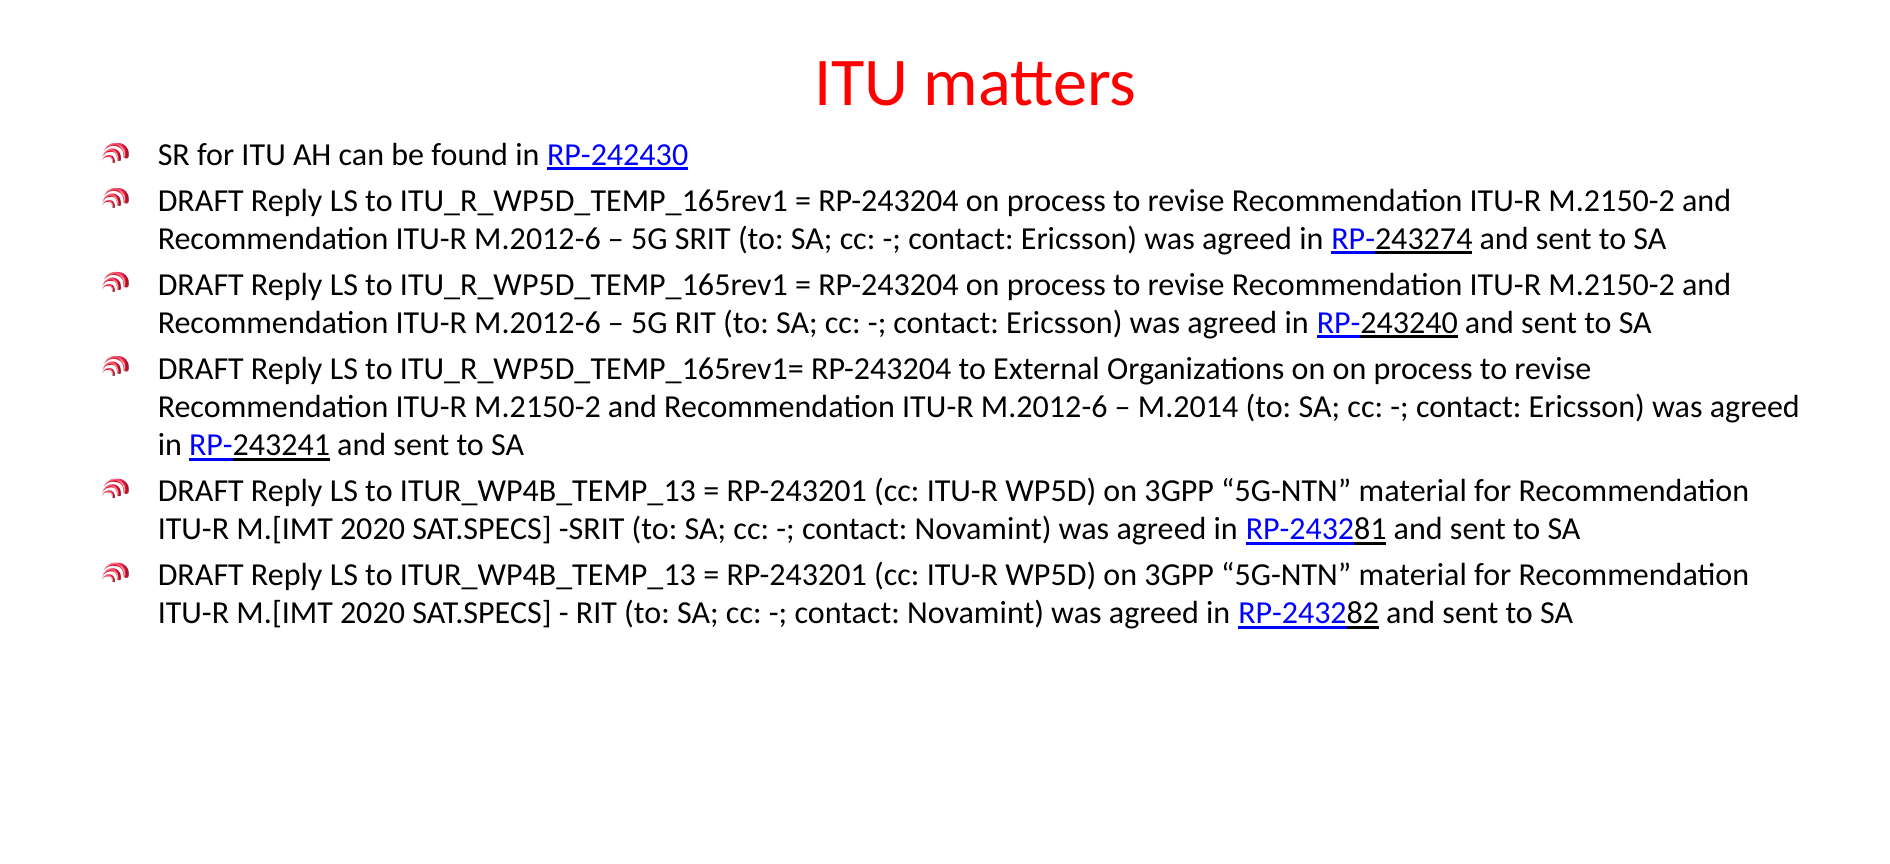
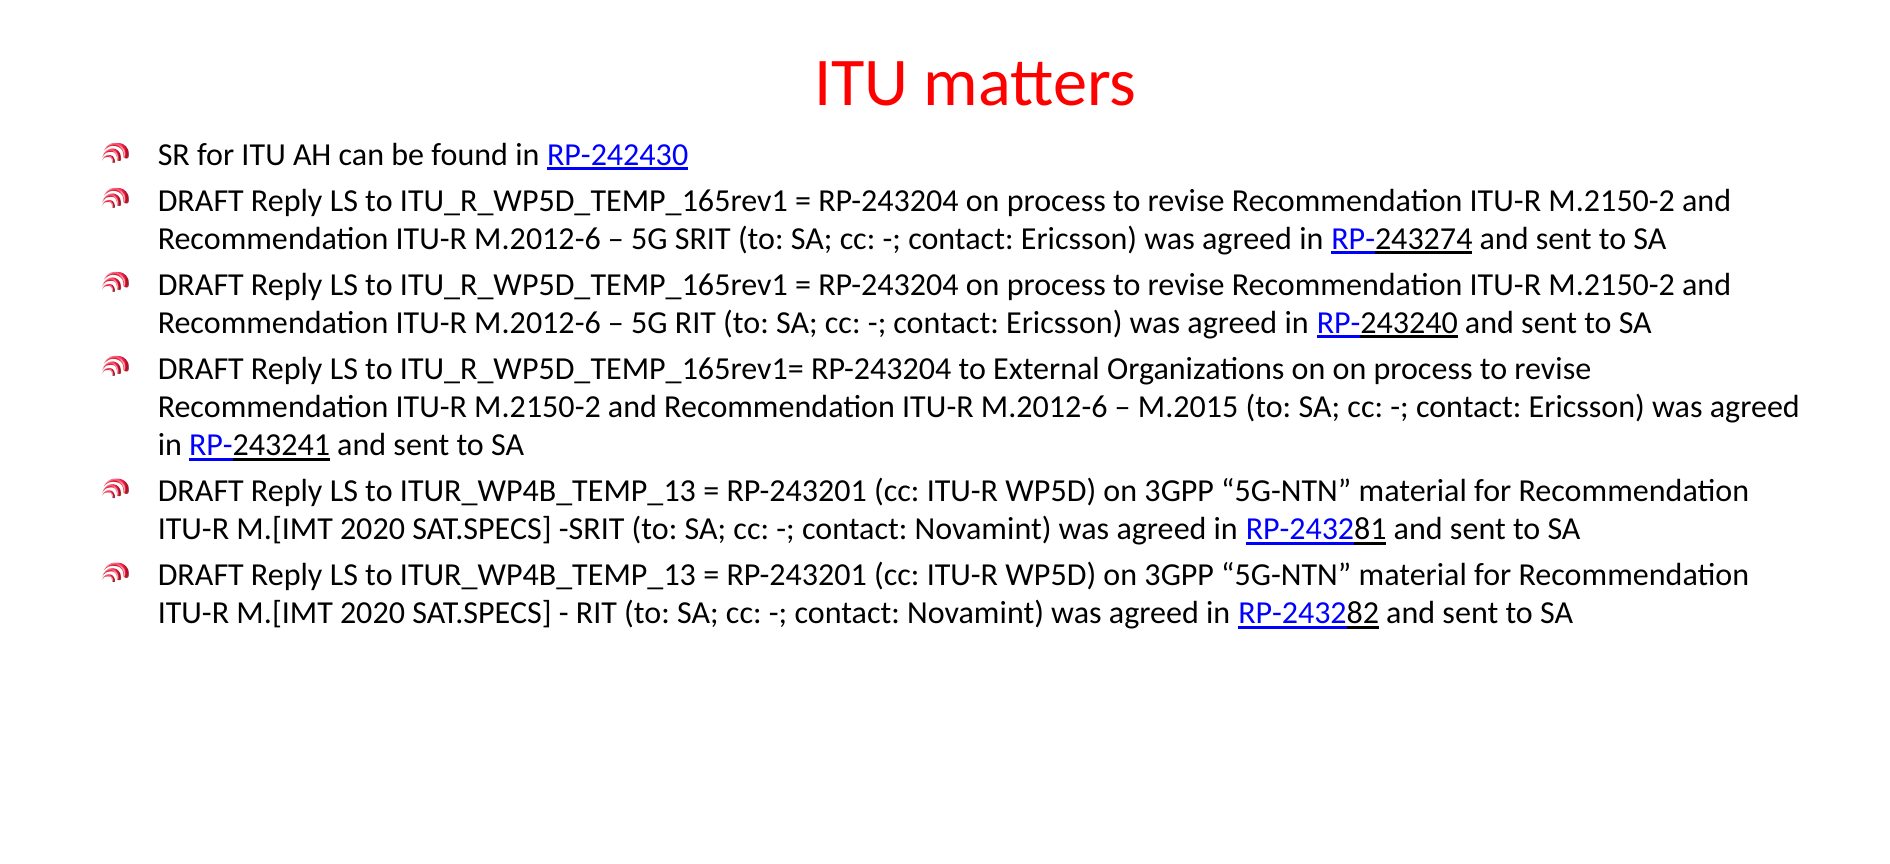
M.2014: M.2014 -> M.2015 (1188, 407)
